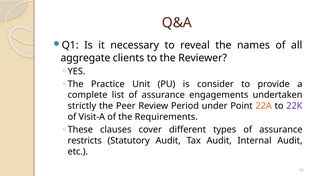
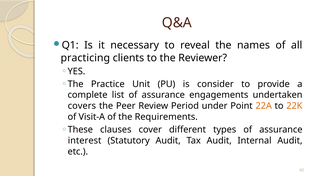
aggregate: aggregate -> practicing (85, 58)
strictly: strictly -> covers (82, 106)
22K colour: purple -> orange (294, 106)
restricts: restricts -> interest (85, 140)
